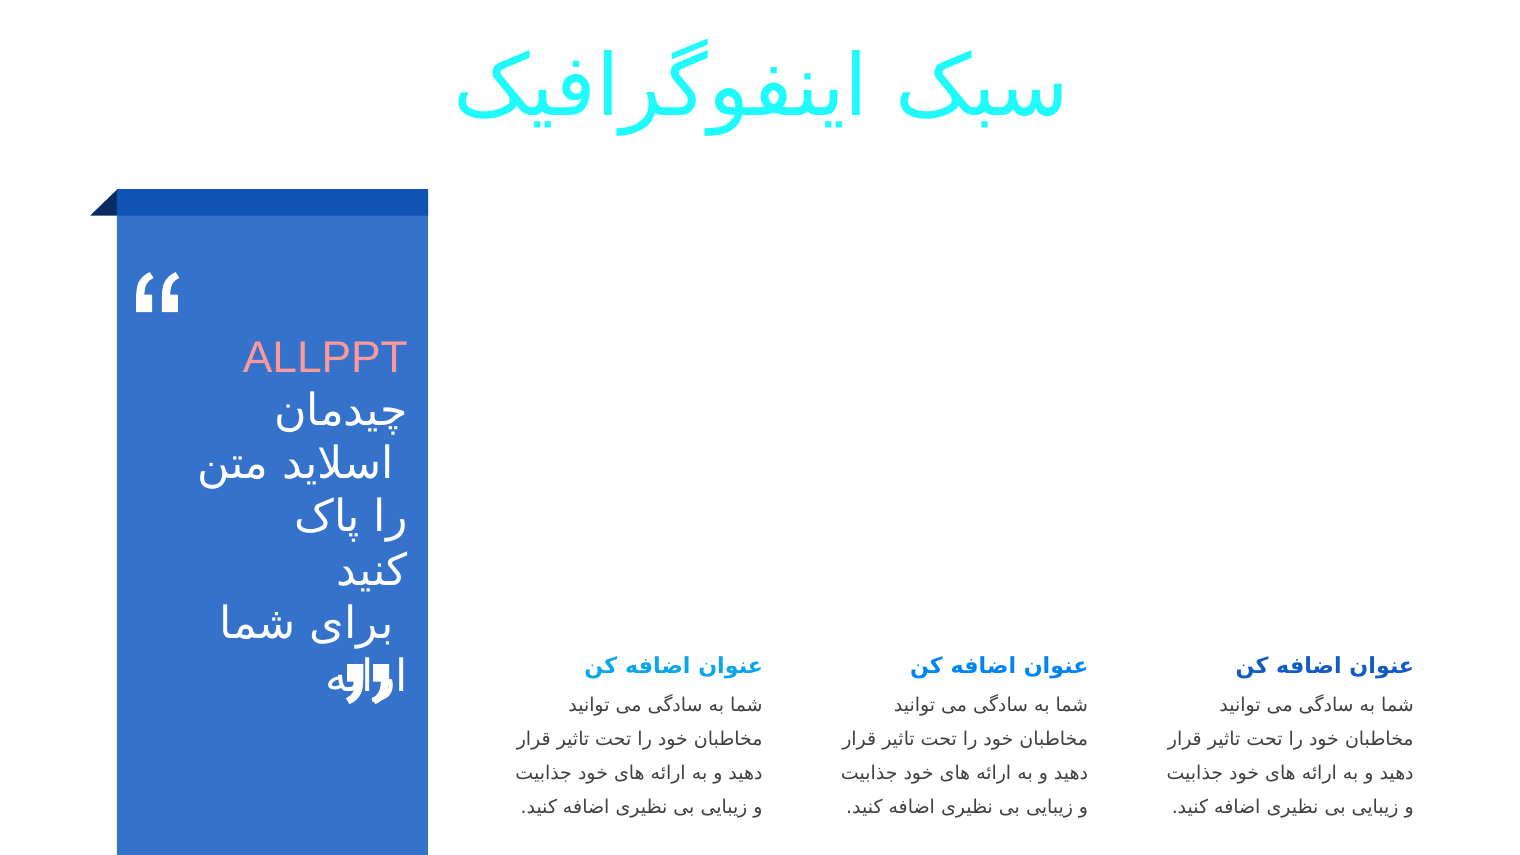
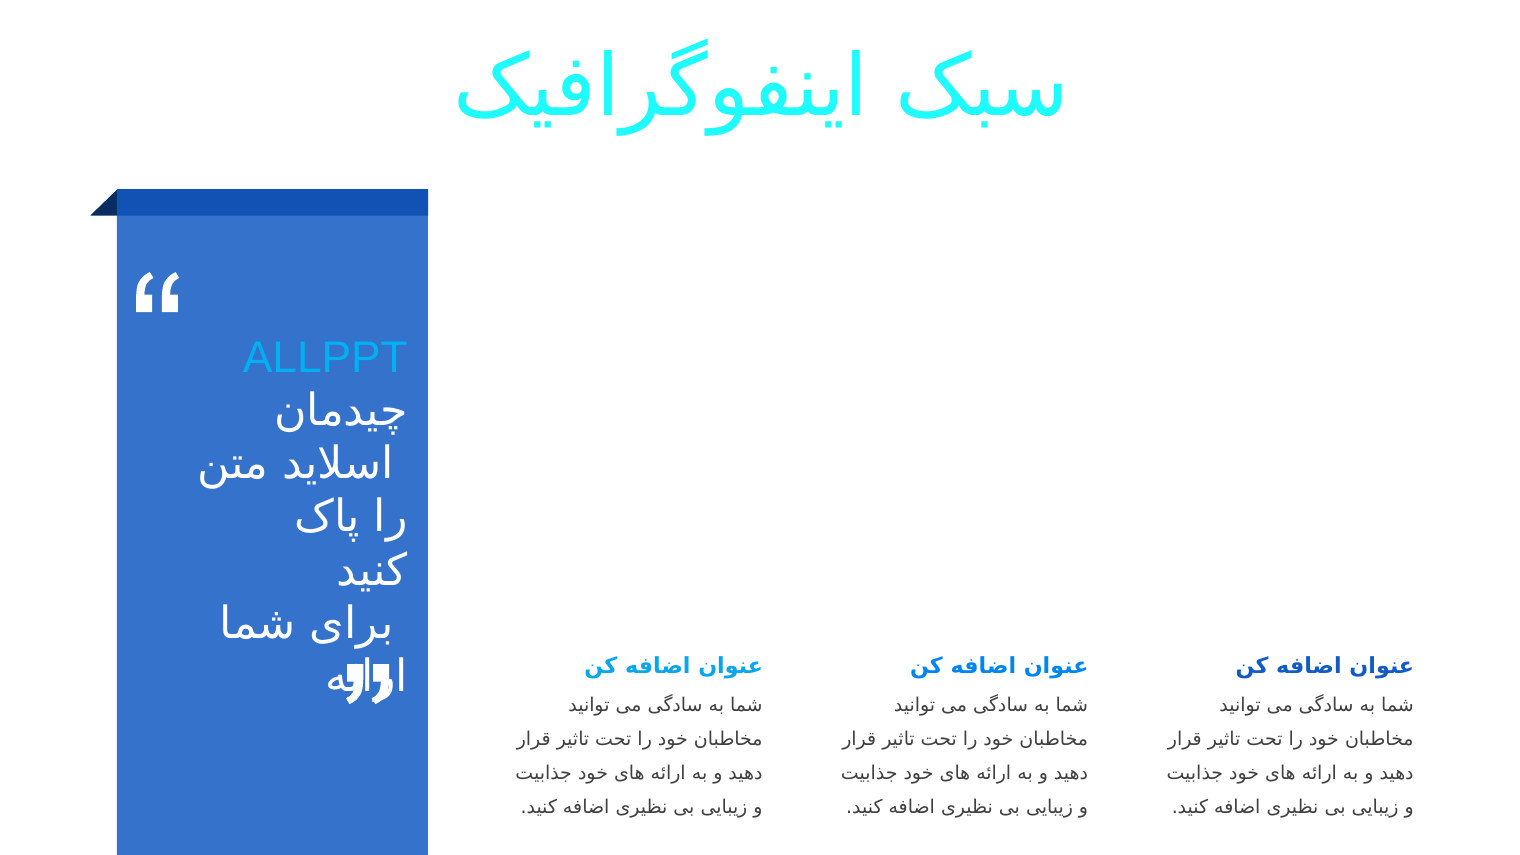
ALLPPT colour: pink -> light blue (325, 358)
